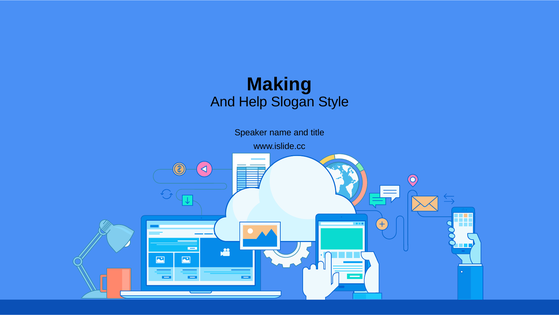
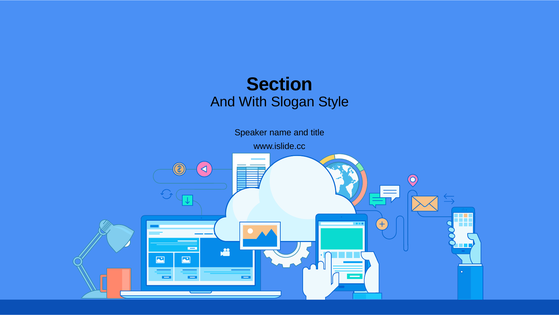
Making: Making -> Section (280, 84)
Help: Help -> With (253, 102)
